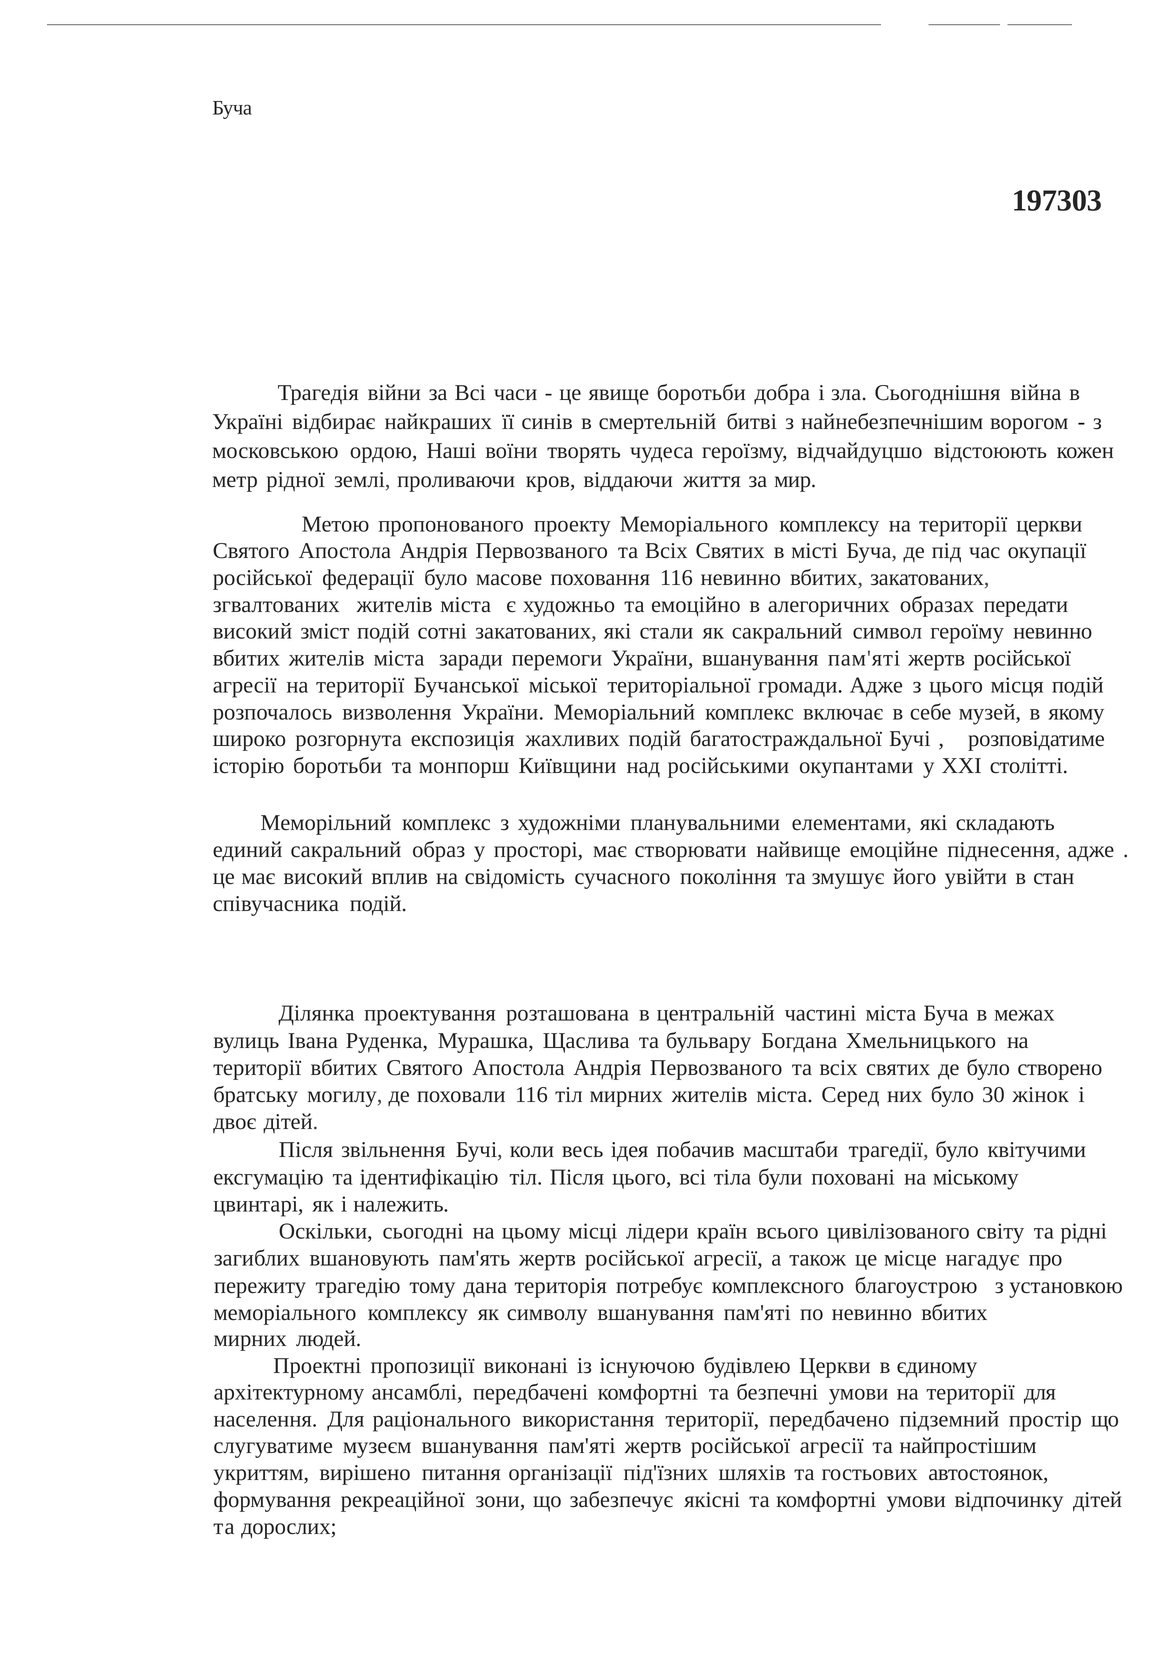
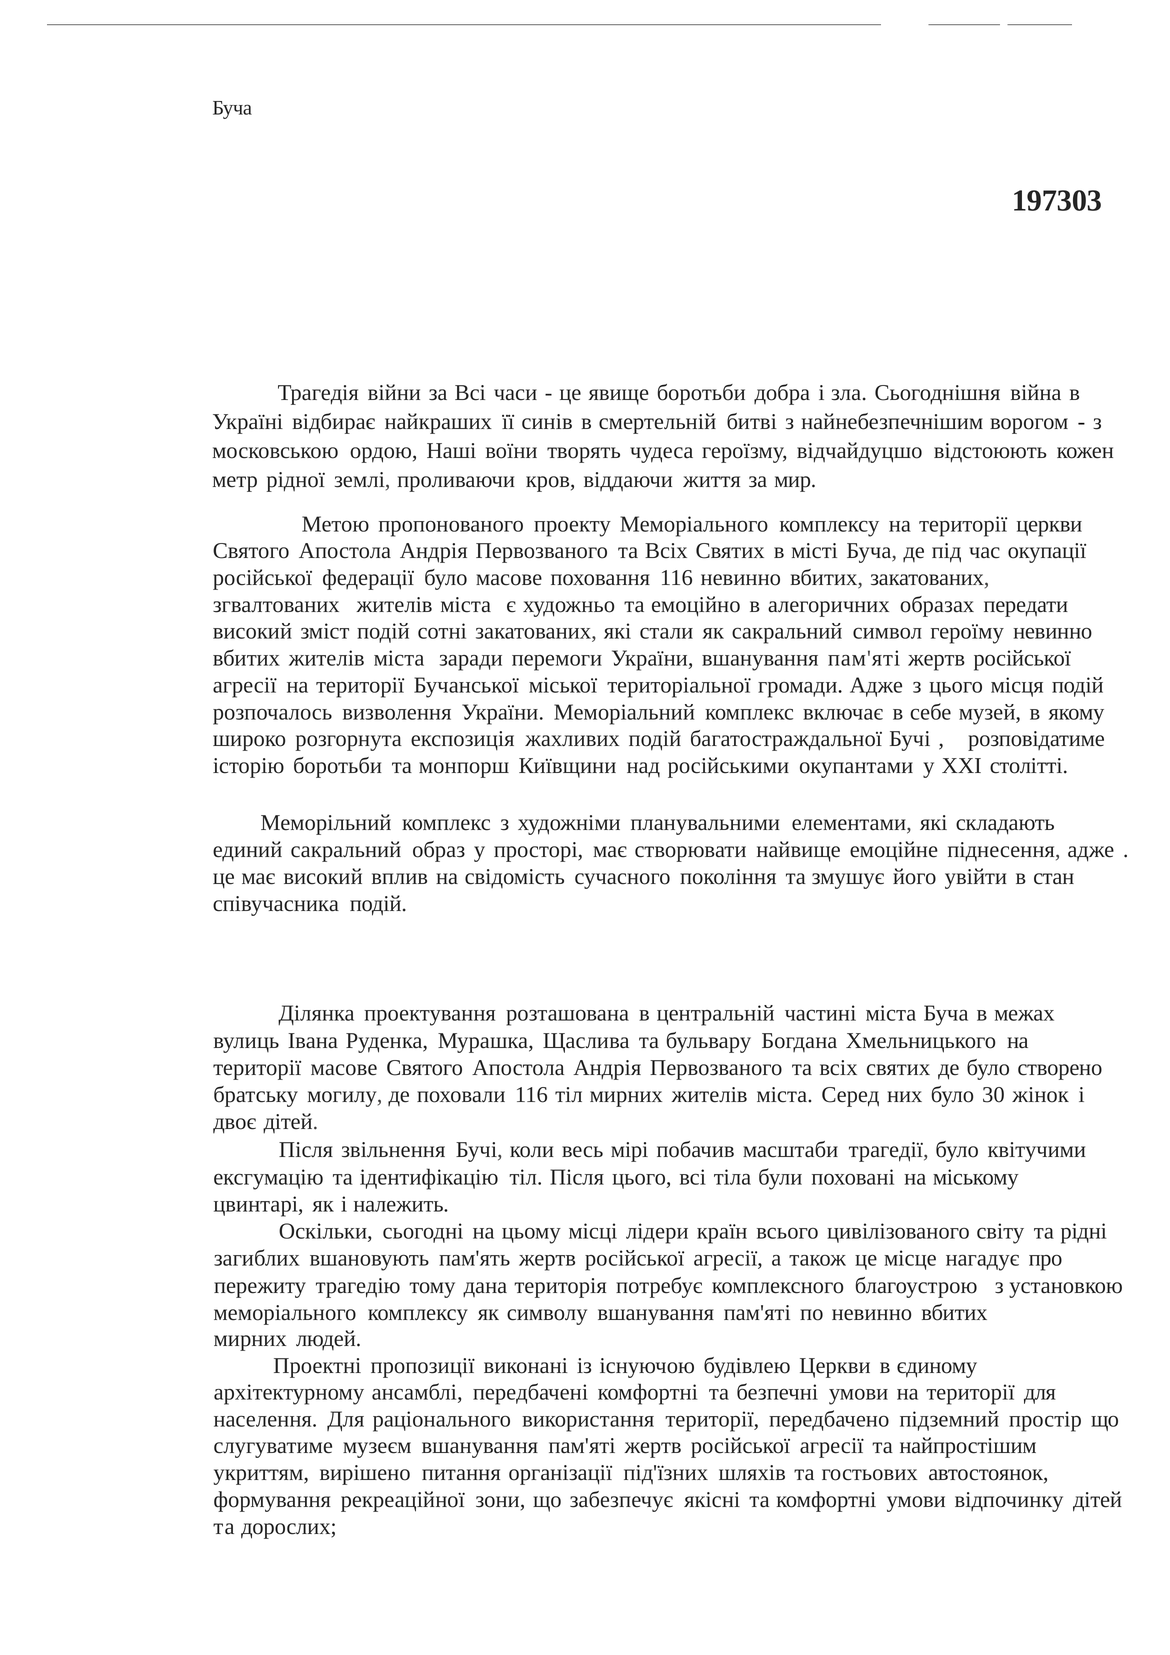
території вбитих: вбитих -> масове (344, 1068)
ідея: ідея -> мірі (630, 1150)
